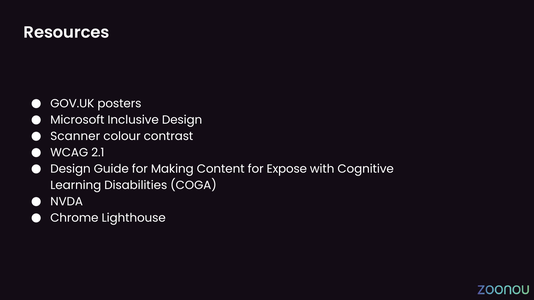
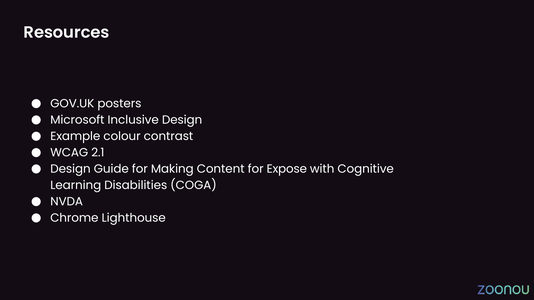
Scanner: Scanner -> Example (75, 136)
